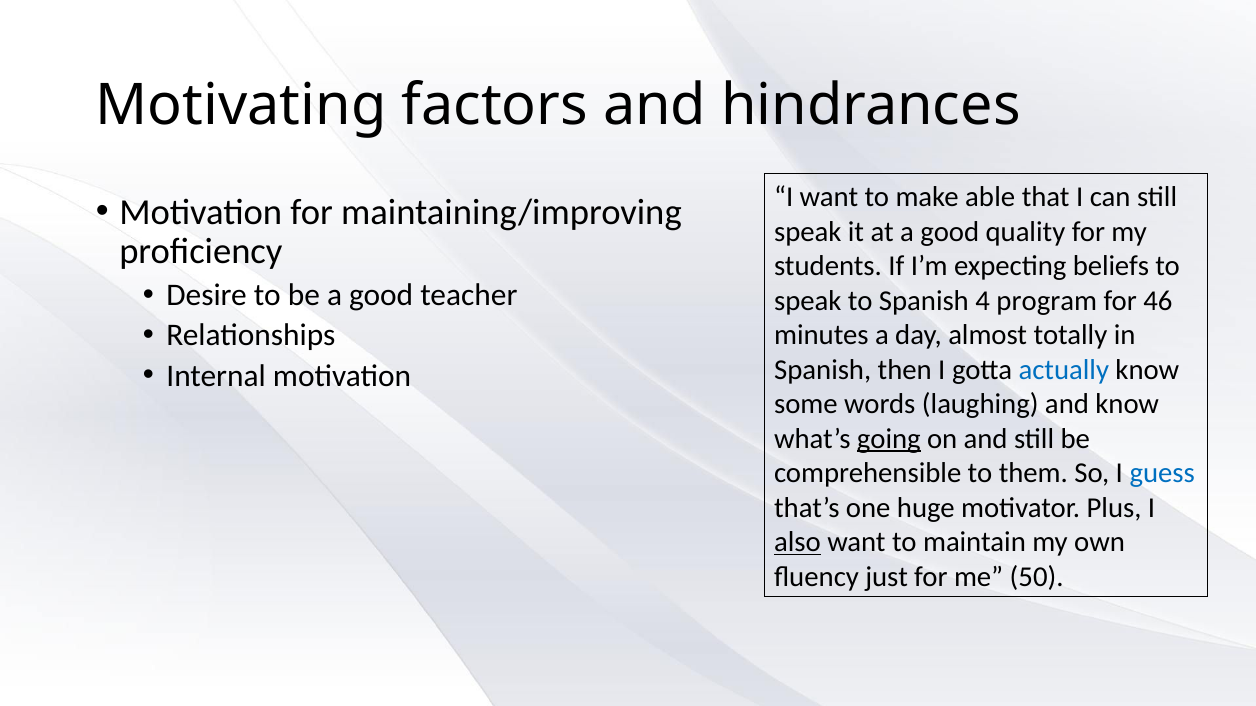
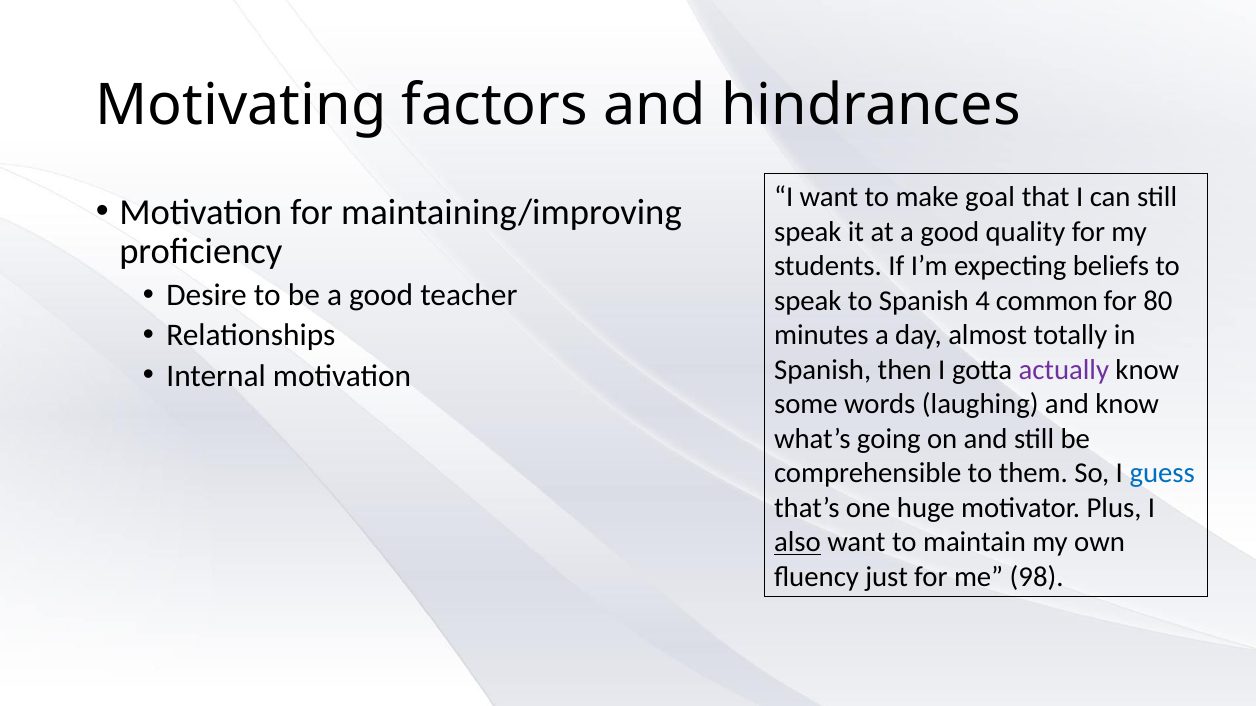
able: able -> goal (990, 197)
program: program -> common (1047, 301)
46: 46 -> 80 (1158, 301)
actually colour: blue -> purple (1064, 370)
going underline: present -> none (889, 439)
50: 50 -> 98 (1037, 577)
